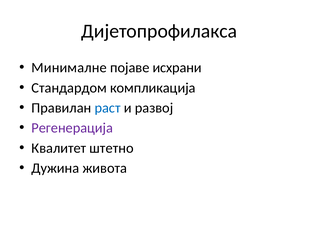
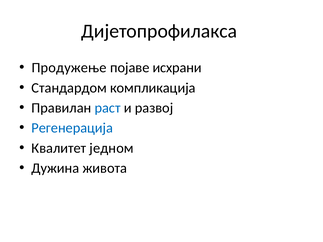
Минималне: Минималне -> Продужење (69, 68)
Регенерација colour: purple -> blue (72, 128)
штетно: штетно -> једном (112, 148)
